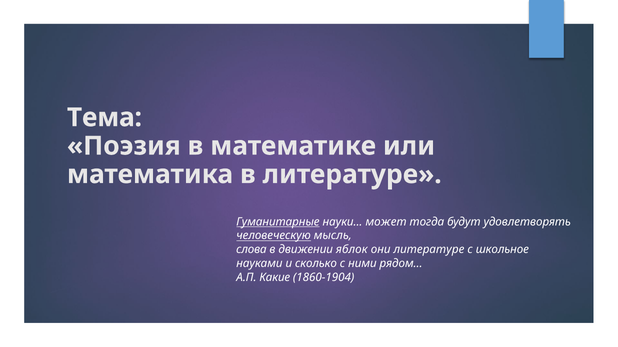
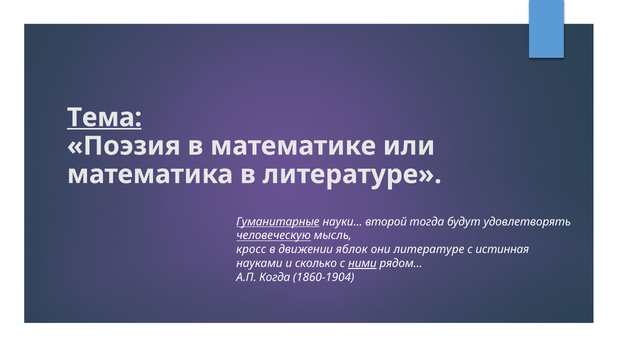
Тема underline: none -> present (104, 118)
может: может -> второй (386, 222)
слова: слова -> кросс (251, 250)
школьное: школьное -> истинная (502, 250)
ними underline: none -> present (362, 264)
Какие: Какие -> Когда (275, 278)
